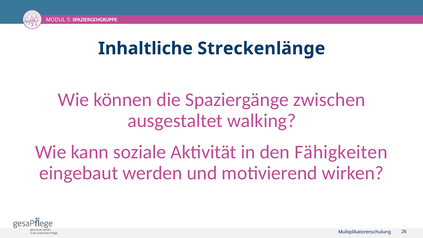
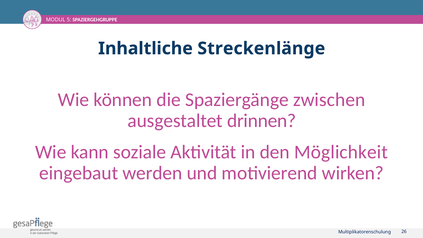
walking: walking -> drinnen (262, 121)
Fähigkeiten: Fähigkeiten -> Möglichkeit (341, 152)
